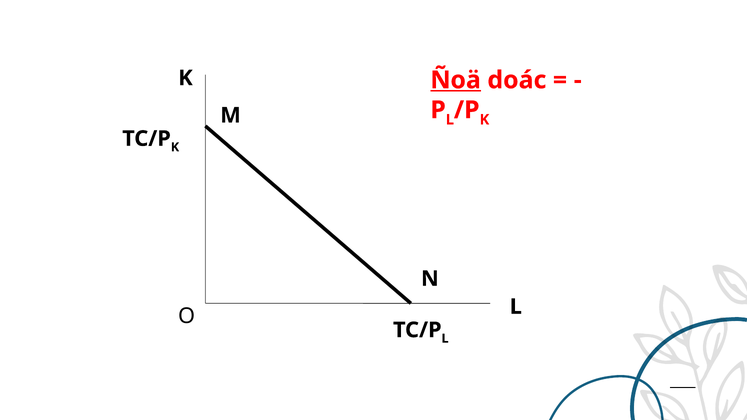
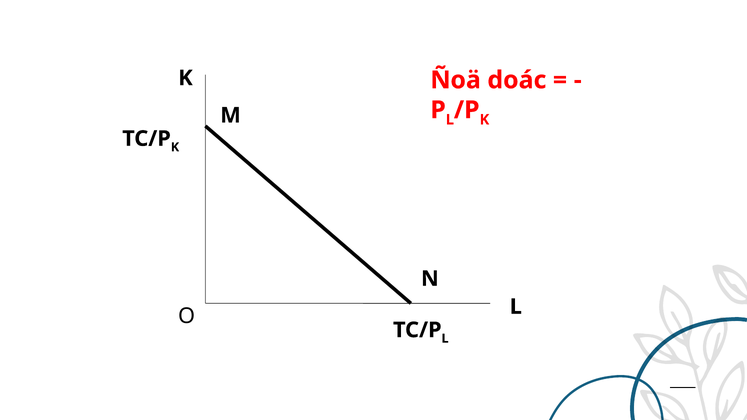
Ñoä underline: present -> none (456, 80)
